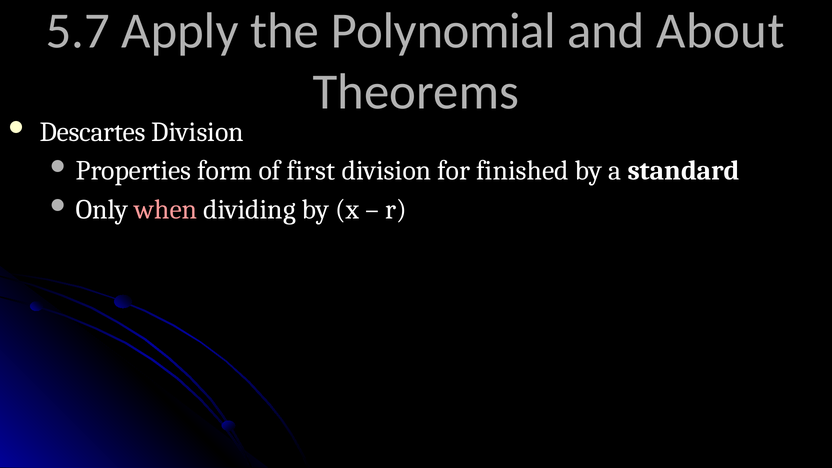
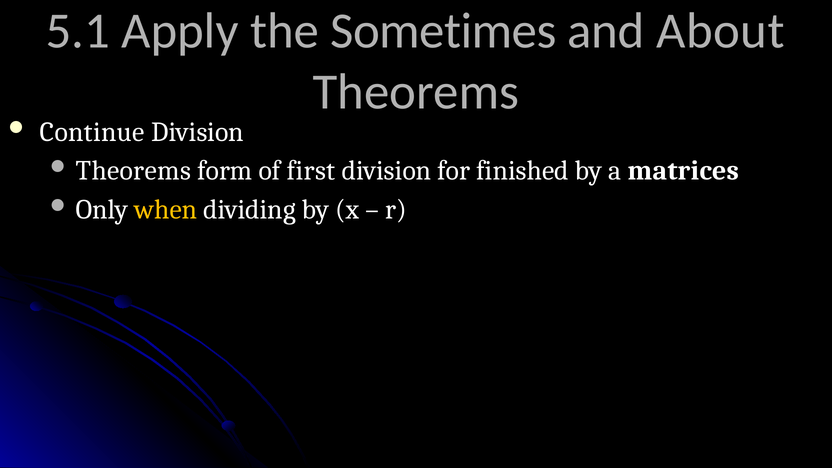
5.7: 5.7 -> 5.1 (78, 31)
Polynomial: Polynomial -> Sometimes (443, 31)
Descartes: Descartes -> Continue (92, 132)
Properties: Properties -> Theorems (133, 171)
standard: standard -> matrices (683, 171)
when colour: pink -> yellow (166, 210)
